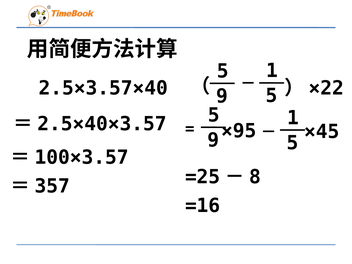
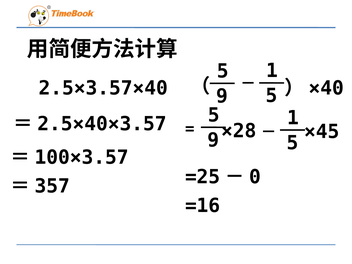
×22: ×22 -> ×40 (326, 88)
×95: ×95 -> ×28 (239, 131)
8: 8 -> 0 (255, 177)
